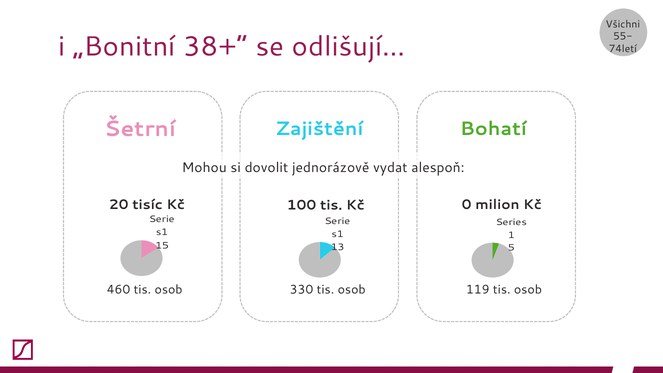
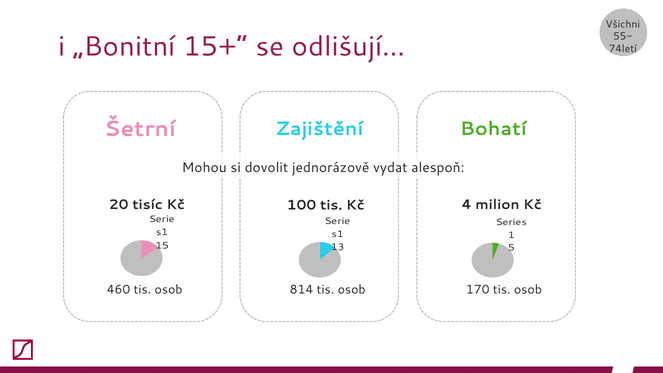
38+“: 38+“ -> 15+“ (216, 46)
0: 0 -> 4 (467, 204)
330: 330 -> 814 (302, 290)
119: 119 -> 170 (478, 290)
